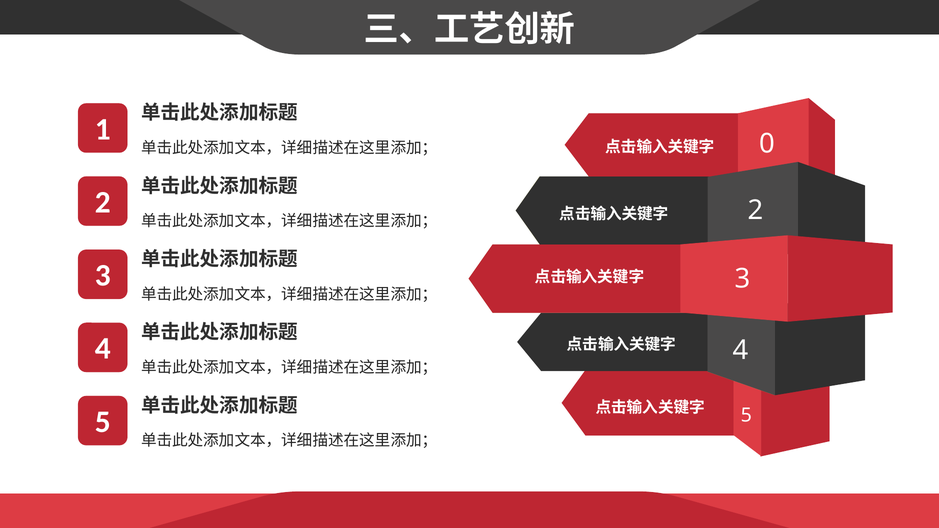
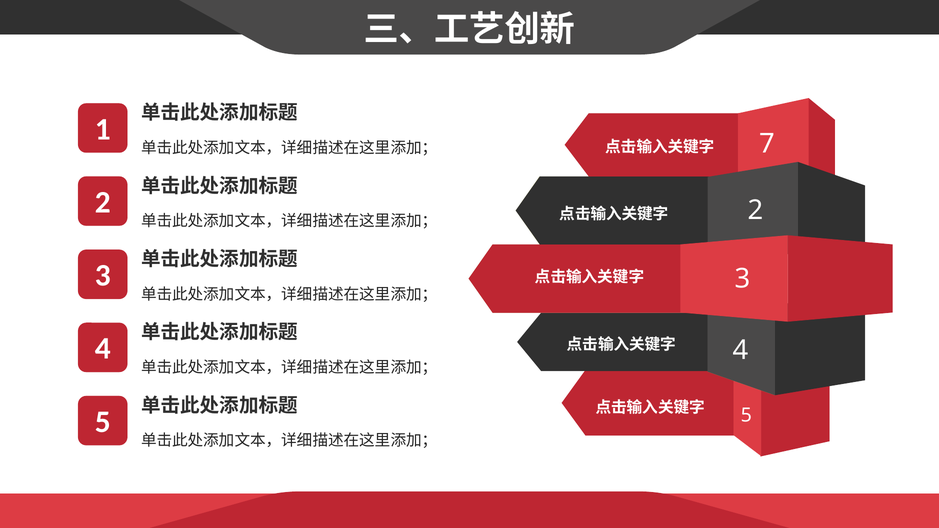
0: 0 -> 7 (767, 144)
